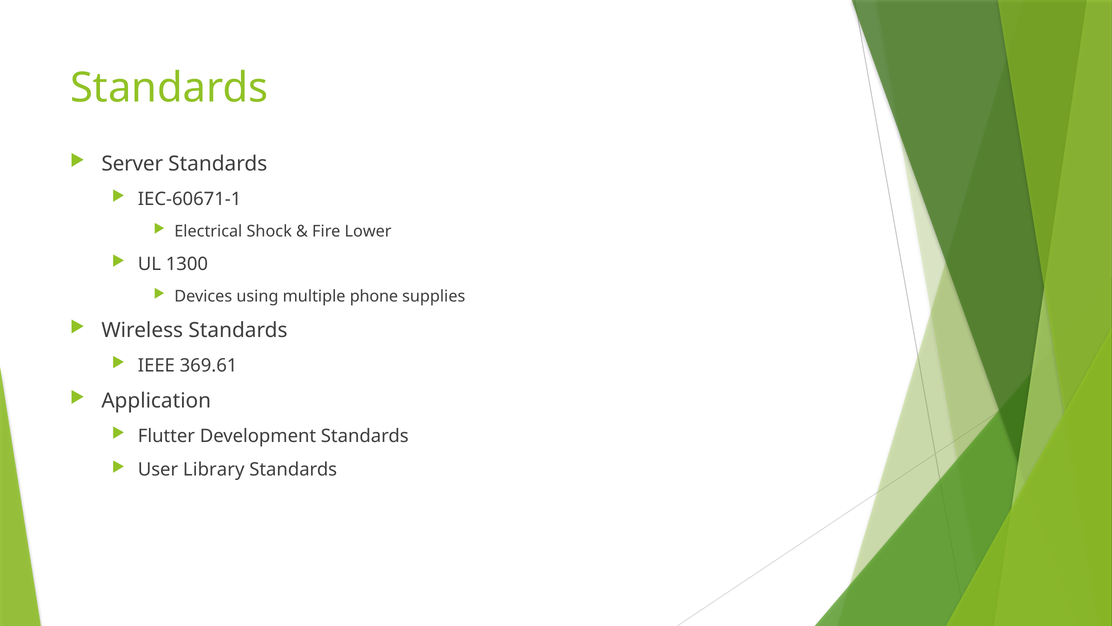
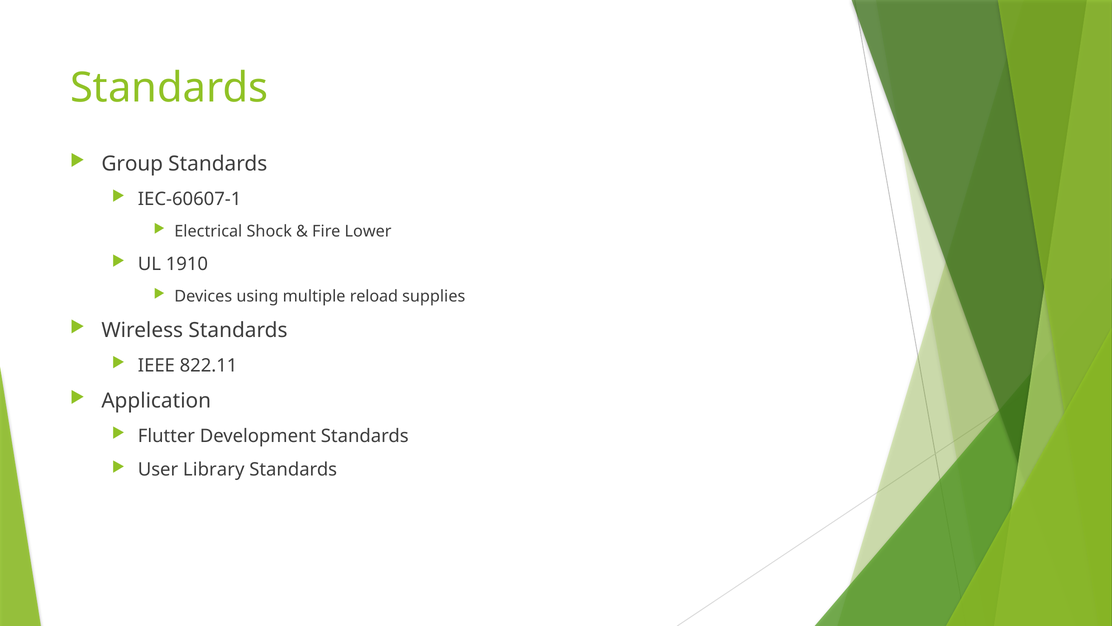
Server: Server -> Group (132, 164)
IEC-60671-1: IEC-60671-1 -> IEC-60607-1 (190, 199)
1300: 1300 -> 1910 (187, 264)
phone: phone -> reload (374, 296)
369.61: 369.61 -> 822.11 (209, 365)
